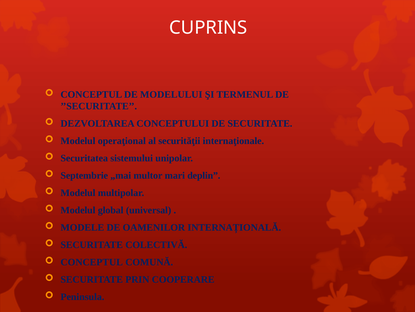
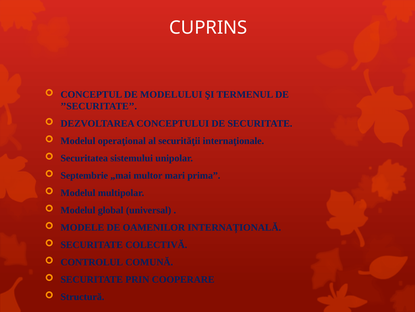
deplin: deplin -> prima (204, 175)
CONCEPTUL: CONCEPTUL -> CONTROLUL (92, 262)
Peninsula: Peninsula -> Structură (82, 296)
